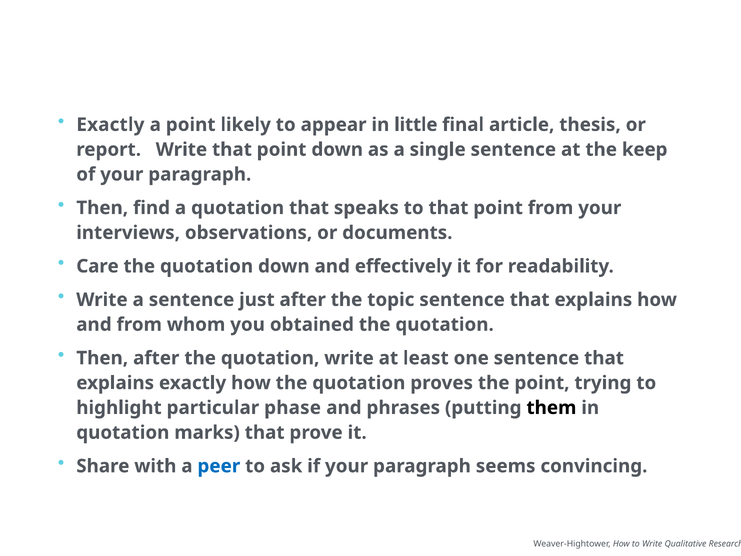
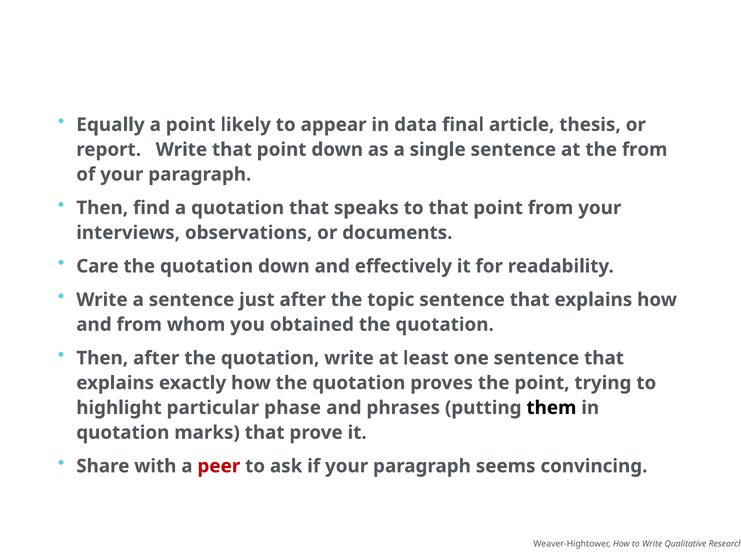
Exactly: Exactly -> Equally (110, 125)
little: little -> data (416, 125)
the keep: keep -> from (645, 149)
peer colour: blue -> red (219, 466)
